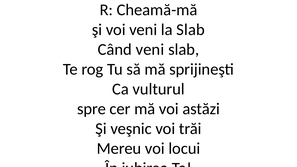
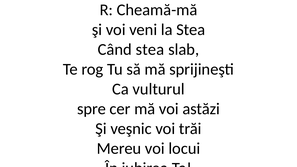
la Slab: Slab -> Stea (191, 30)
Când veni: veni -> stea (150, 50)
